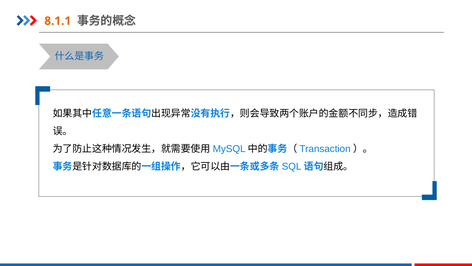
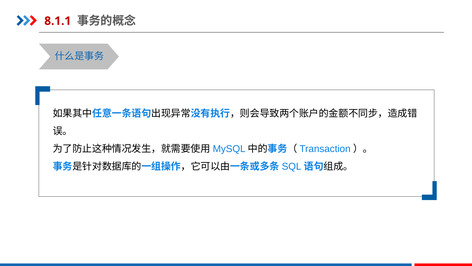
8.1.1 colour: orange -> red (58, 21)
